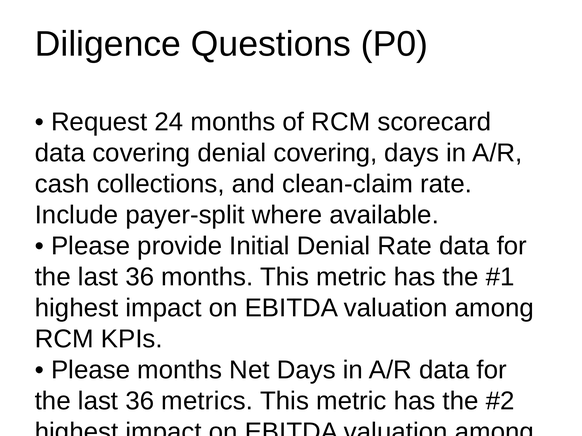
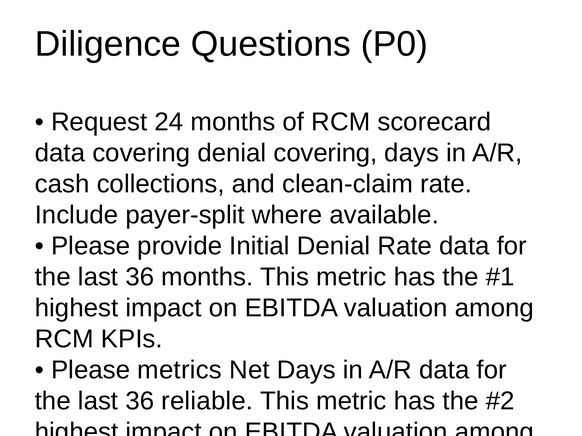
Please months: months -> metrics (180, 370)
metrics: metrics -> reliable (207, 401)
